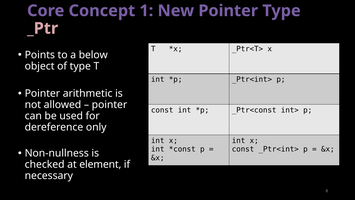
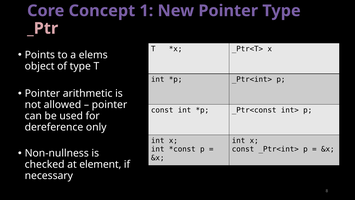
below: below -> elems (93, 55)
